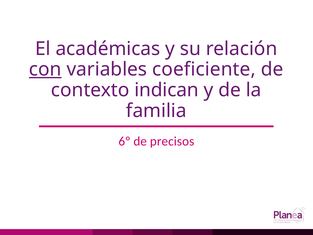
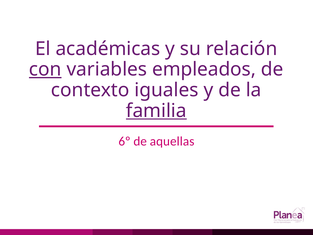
coeficiente: coeficiente -> empleados (204, 69)
indican: indican -> iguales (166, 90)
familia underline: none -> present (156, 111)
precisos: precisos -> aquellas (172, 141)
